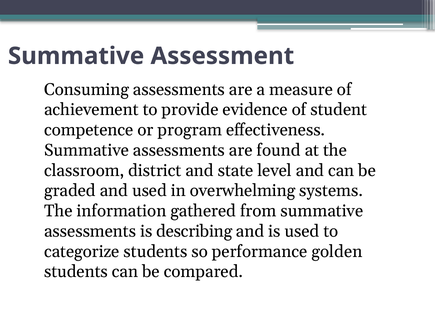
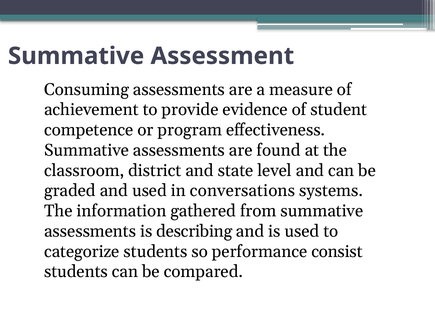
overwhelming: overwhelming -> conversations (242, 191)
golden: golden -> consist (337, 252)
